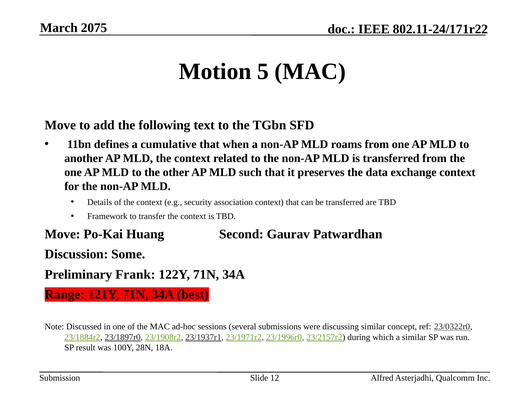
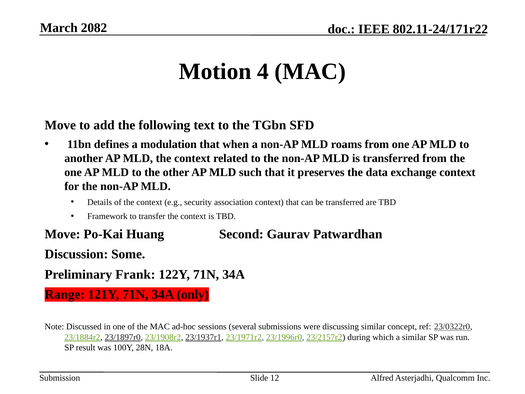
2075: 2075 -> 2082 (94, 28)
5: 5 -> 4 (263, 72)
cumulative: cumulative -> modulation (169, 144)
best: best -> only (193, 294)
